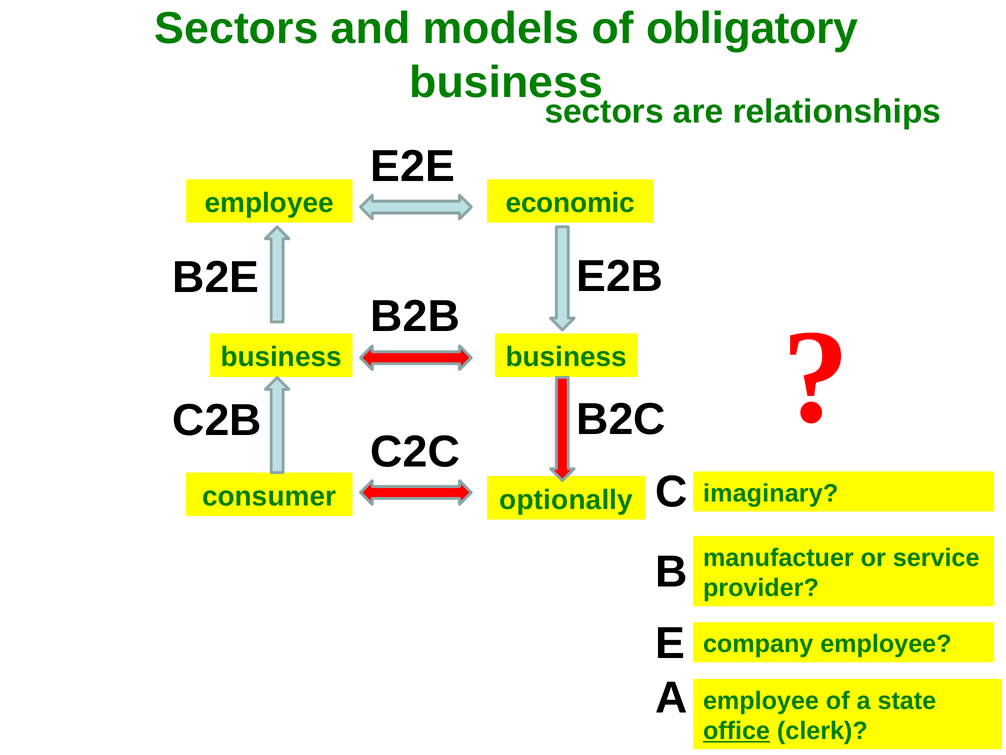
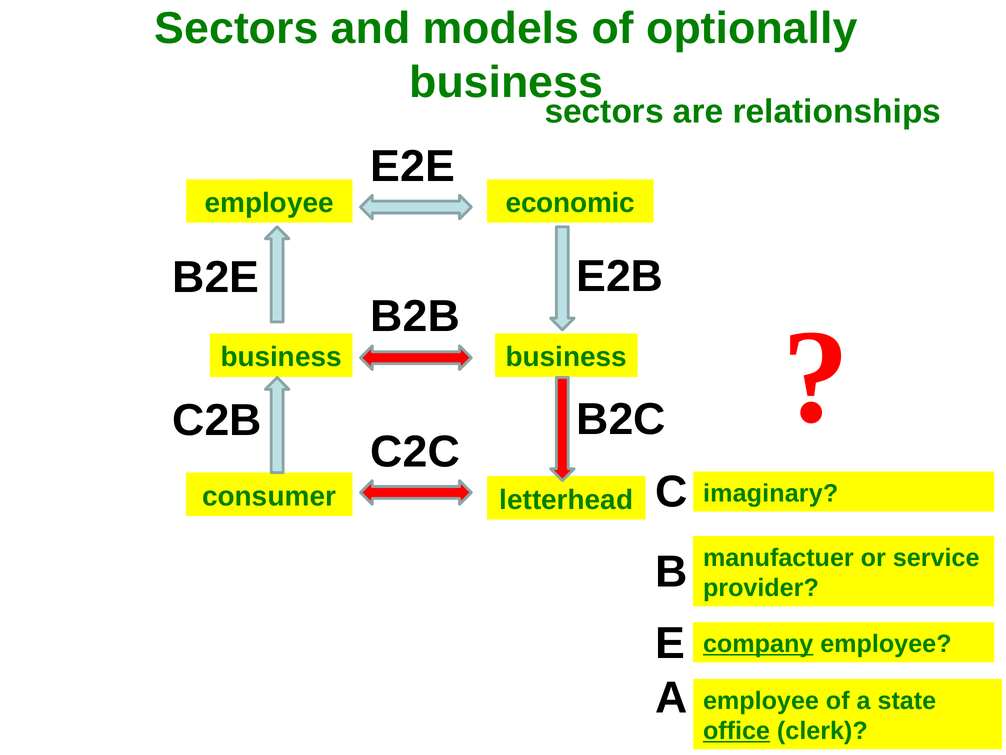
obligatory: obligatory -> optionally (752, 29)
optionally: optionally -> letterhead (566, 499)
company underline: none -> present (758, 644)
